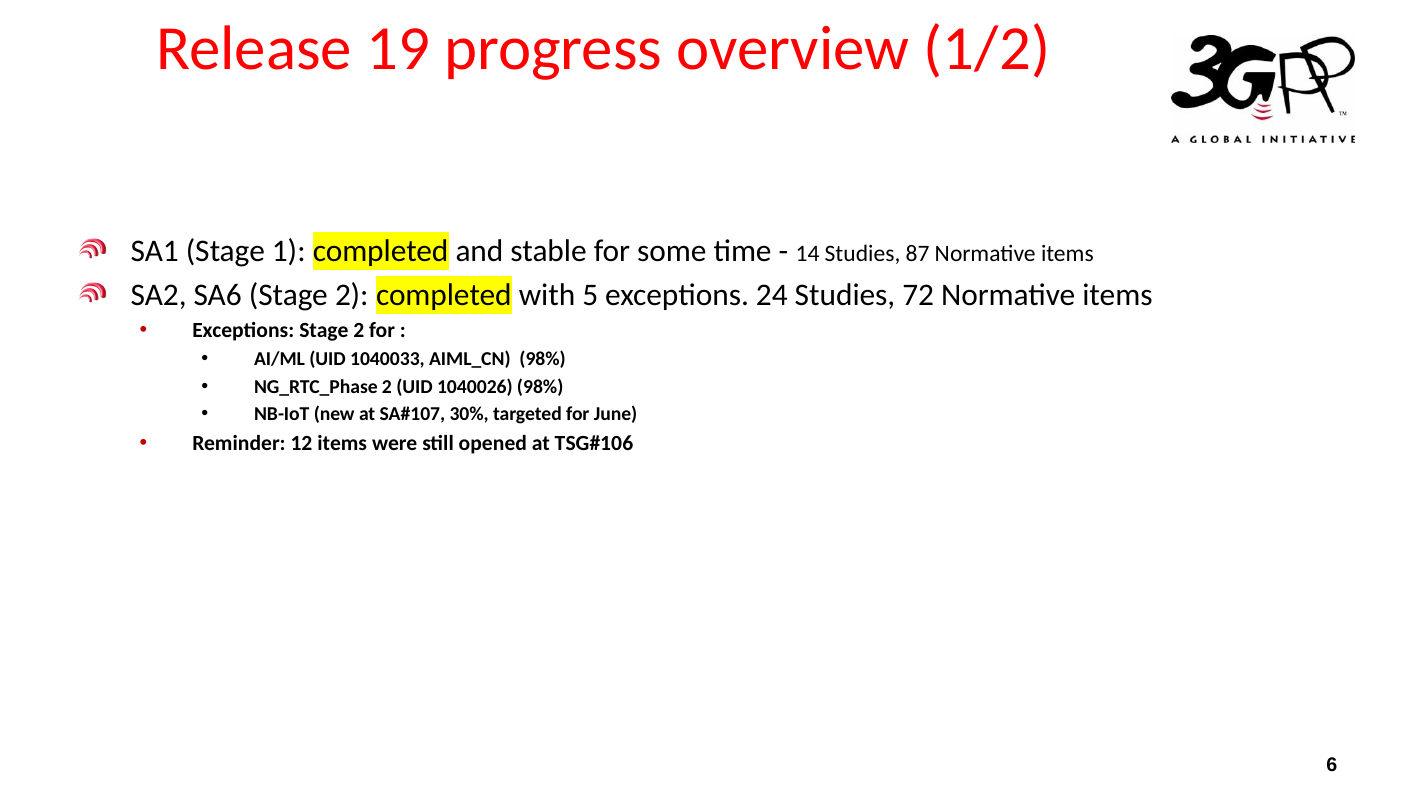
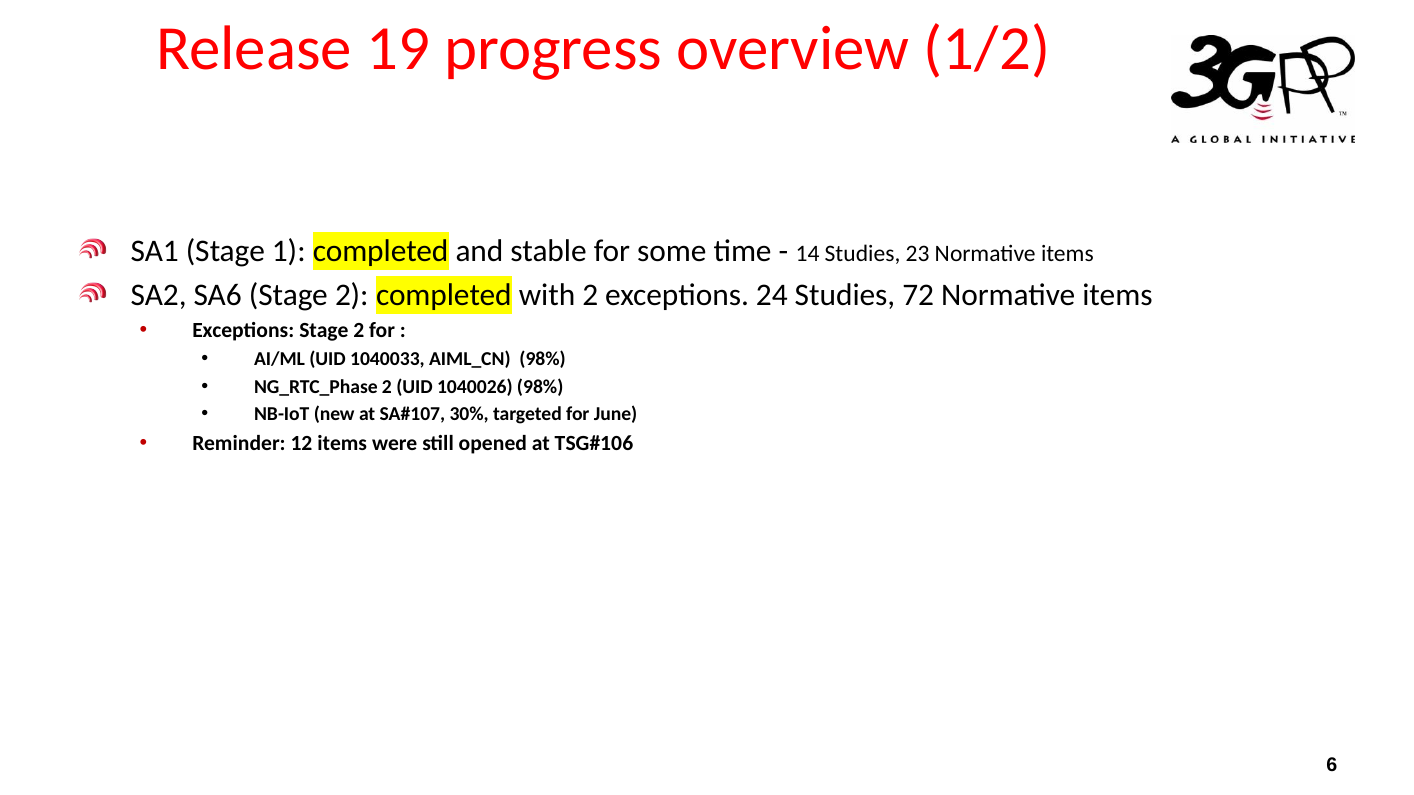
87: 87 -> 23 (918, 254)
with 5: 5 -> 2 (590, 295)
